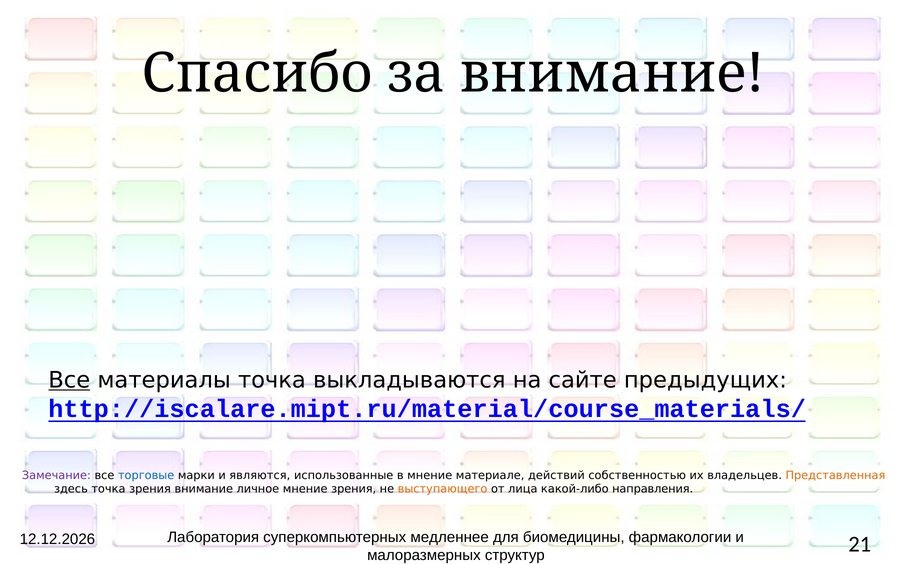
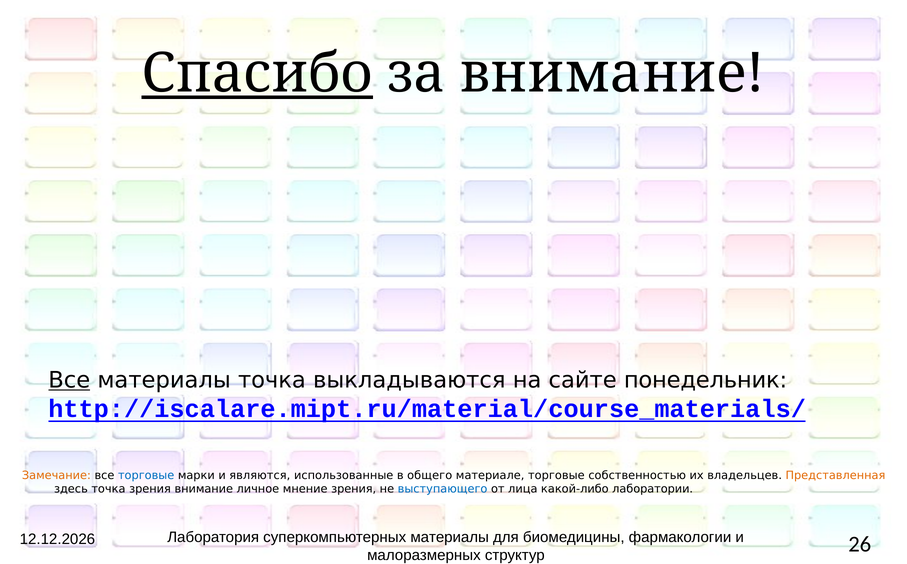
Спасибо underline: none -> present (257, 73)
предыдущих: предыдущих -> понедельник (706, 380)
Замечание colour: purple -> orange (56, 475)
в мнение: мнение -> общего (430, 475)
материале действий: действий -> торговые (556, 475)
выступающего colour: orange -> blue (443, 489)
направления: направления -> лаборатории (653, 489)
суперкомпьютерных медленнее: медленнее -> материалы (450, 538)
21: 21 -> 26 (860, 545)
